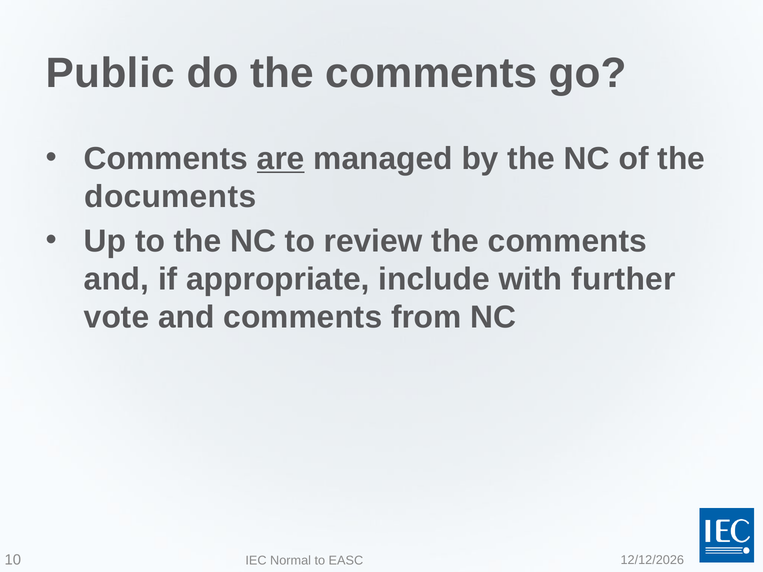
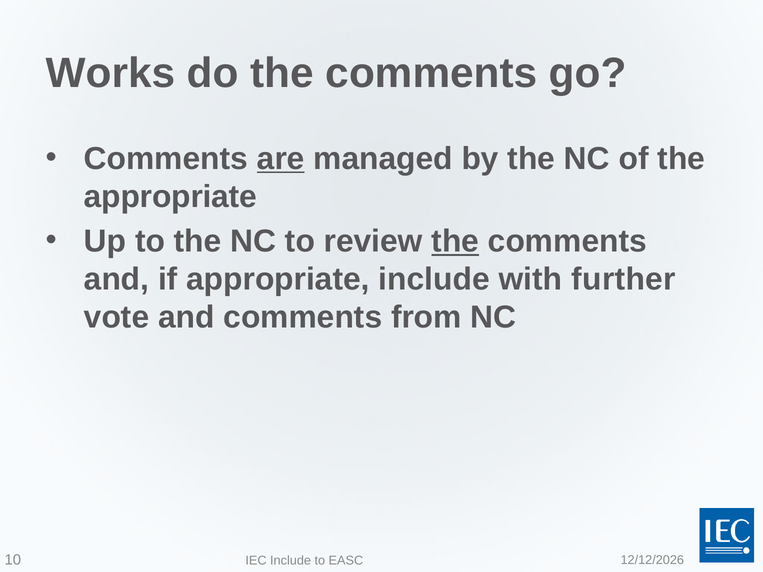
Public: Public -> Works (110, 74)
documents: documents -> appropriate (171, 197)
the underline: none -> present (455, 241)
IEC Normal: Normal -> Include (291, 561)
